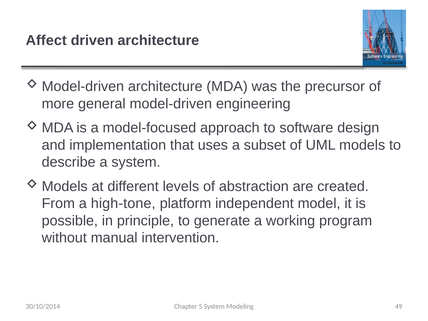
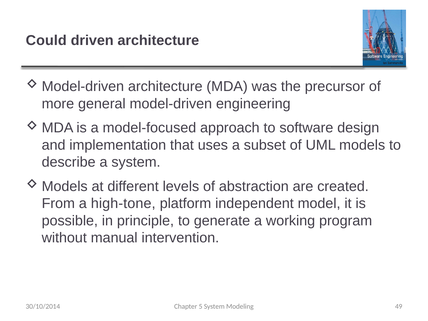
Affect: Affect -> Could (46, 41)
